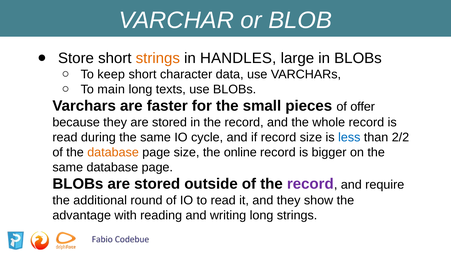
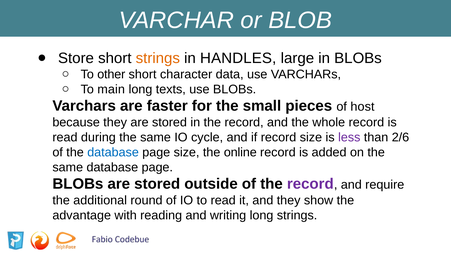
keep: keep -> other (111, 75)
offer: offer -> host (363, 107)
less colour: blue -> purple (349, 138)
2/2: 2/2 -> 2/6 (400, 138)
database colour: orange -> blue (113, 153)
bigger: bigger -> added (329, 153)
